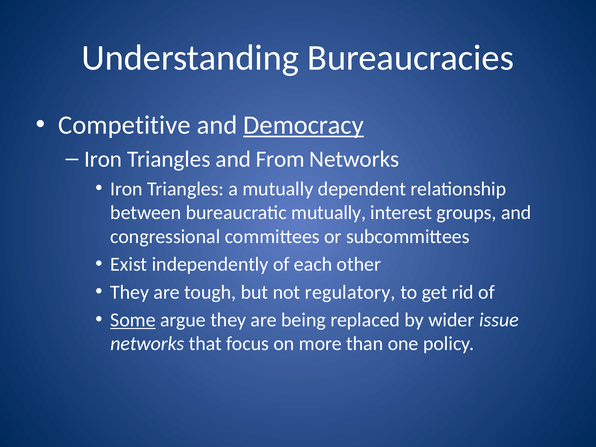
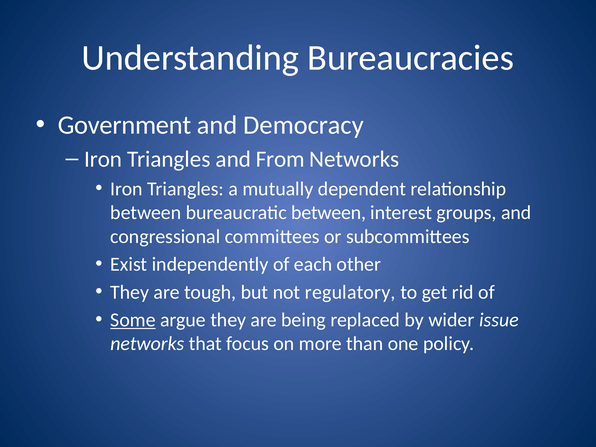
Competitive: Competitive -> Government (125, 125)
Democracy underline: present -> none (304, 125)
bureaucratic mutually: mutually -> between (329, 213)
